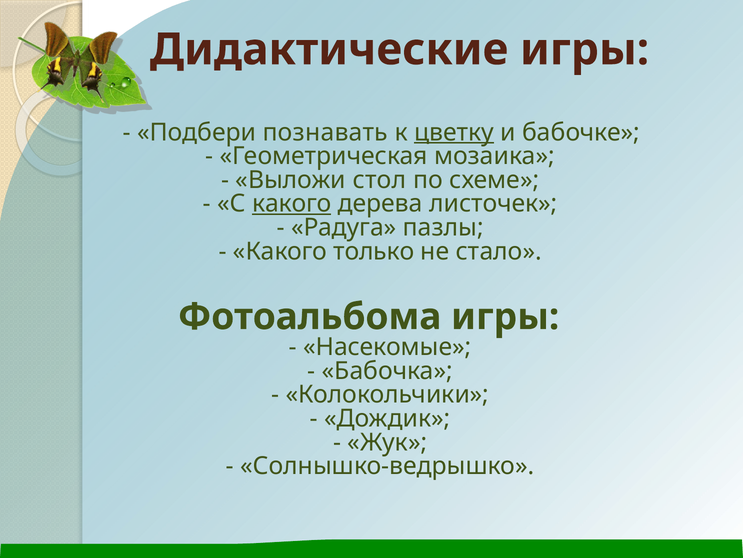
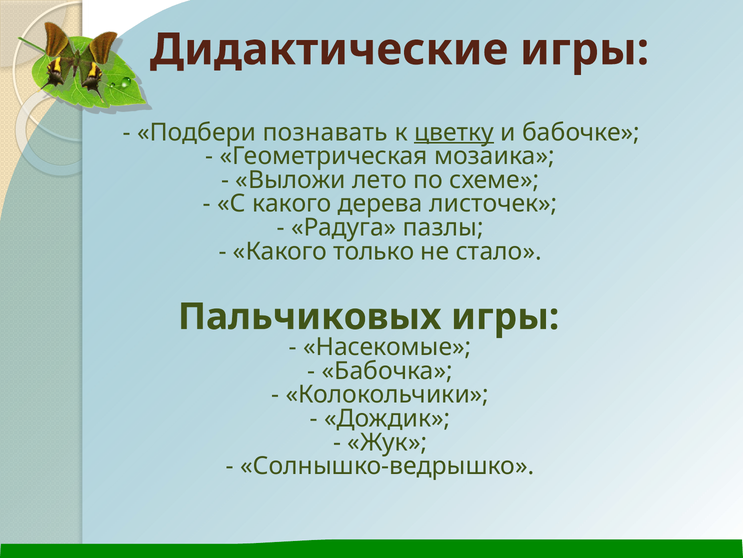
стол: стол -> лето (380, 180)
какого underline: present -> none (292, 203)
Фотоальбома: Фотоальбома -> Пальчиковых (310, 316)
